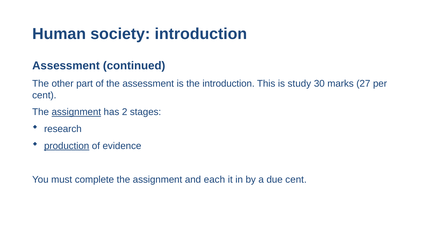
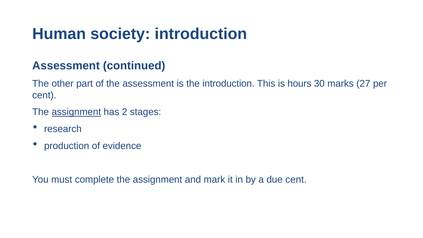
study: study -> hours (299, 84)
production underline: present -> none (67, 146)
each: each -> mark (214, 180)
